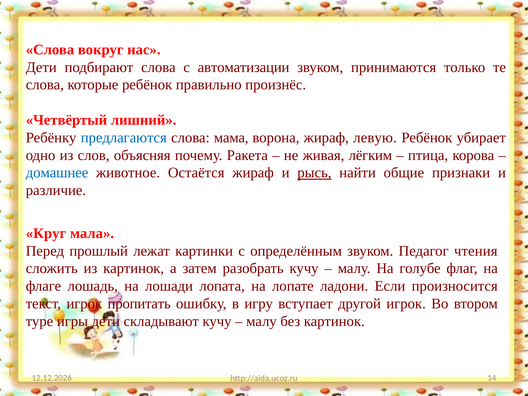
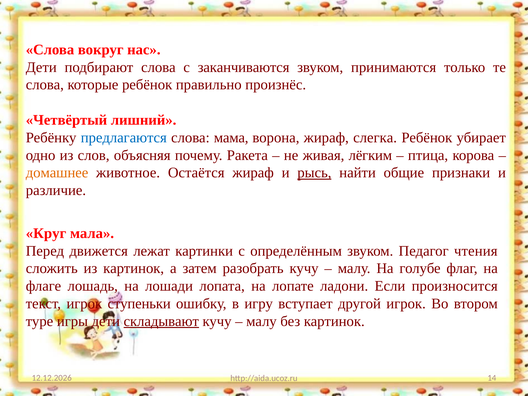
автоматизации: автоматизации -> заканчиваются (244, 67)
левую: левую -> слегка (375, 138)
домашнее colour: blue -> orange (57, 173)
прошлый: прошлый -> движется (99, 251)
пропитать: пропитать -> ступеньки (139, 304)
складывают underline: none -> present (161, 321)
